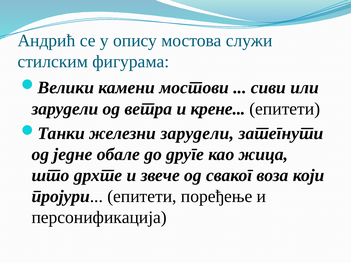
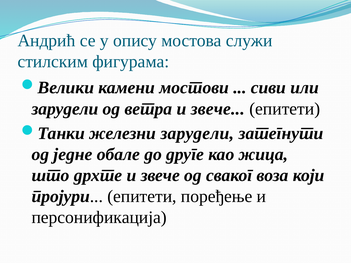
ветра и крене: крене -> звече (218, 109)
